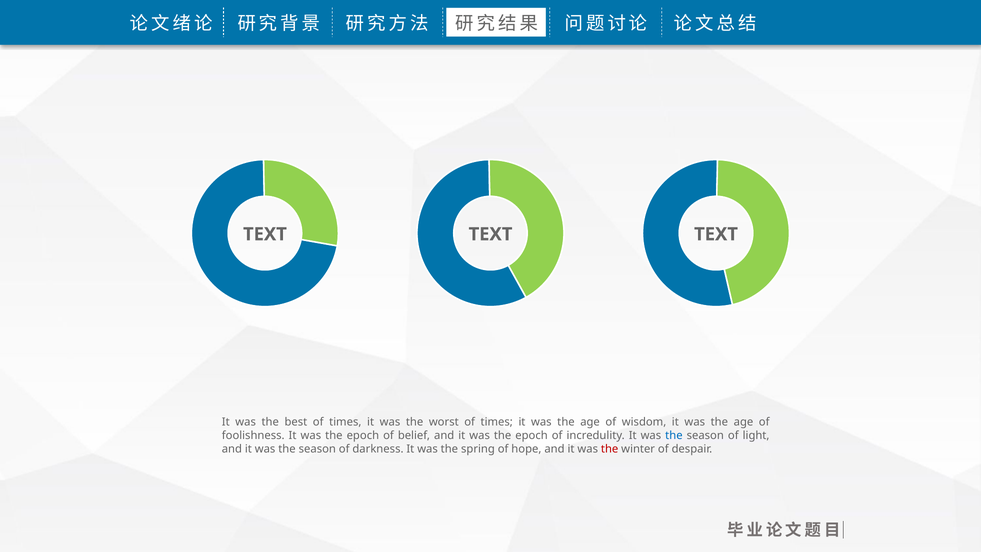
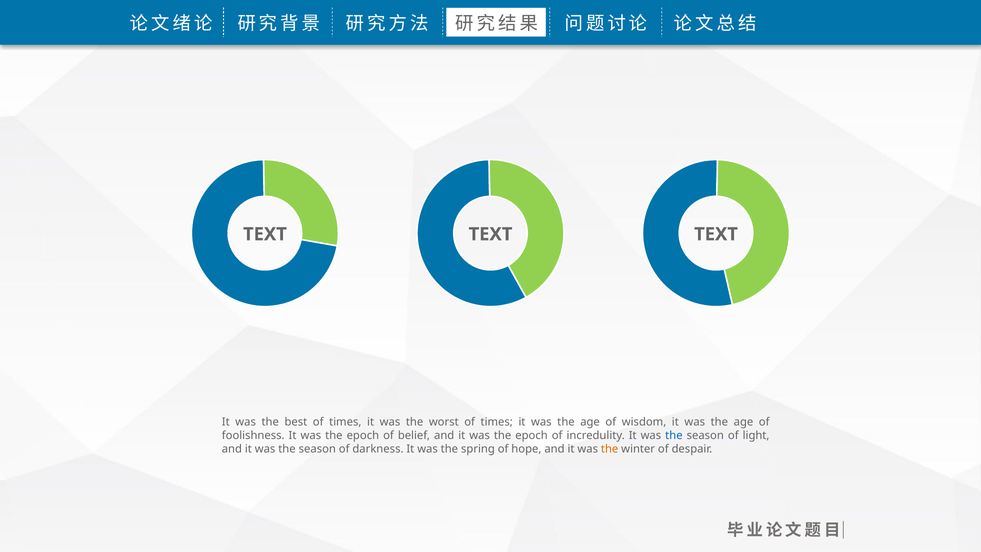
the colour: red -> orange (610, 449)
